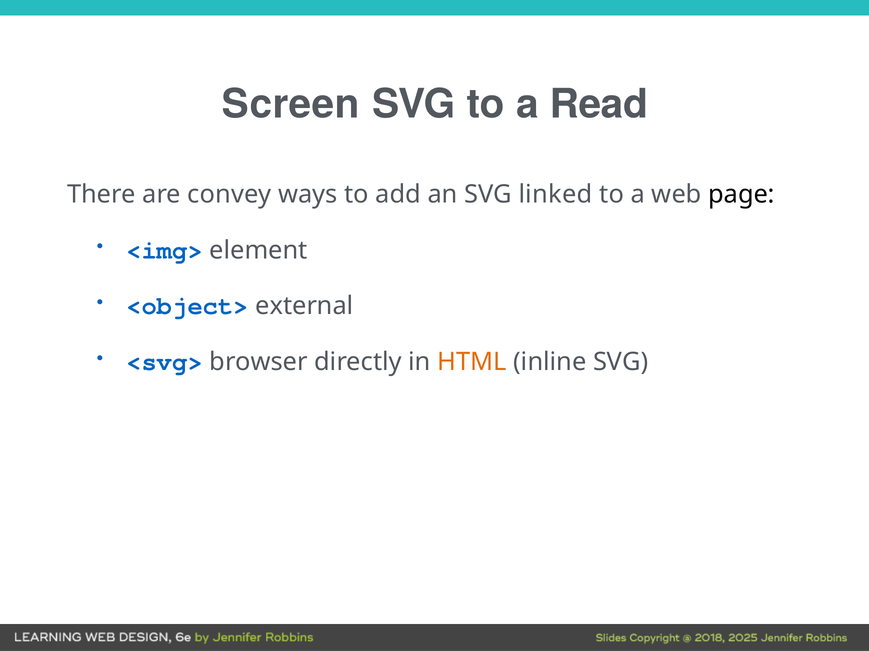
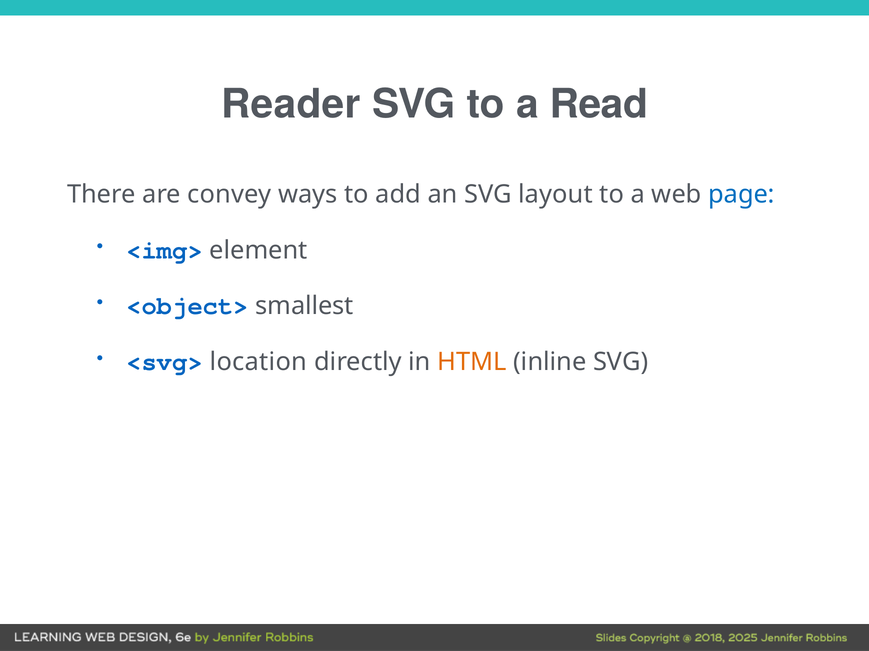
Screen: Screen -> Reader (291, 105)
linked: linked -> layout (555, 194)
page colour: black -> blue (741, 194)
external: external -> smallest (304, 306)
browser: browser -> location (258, 362)
